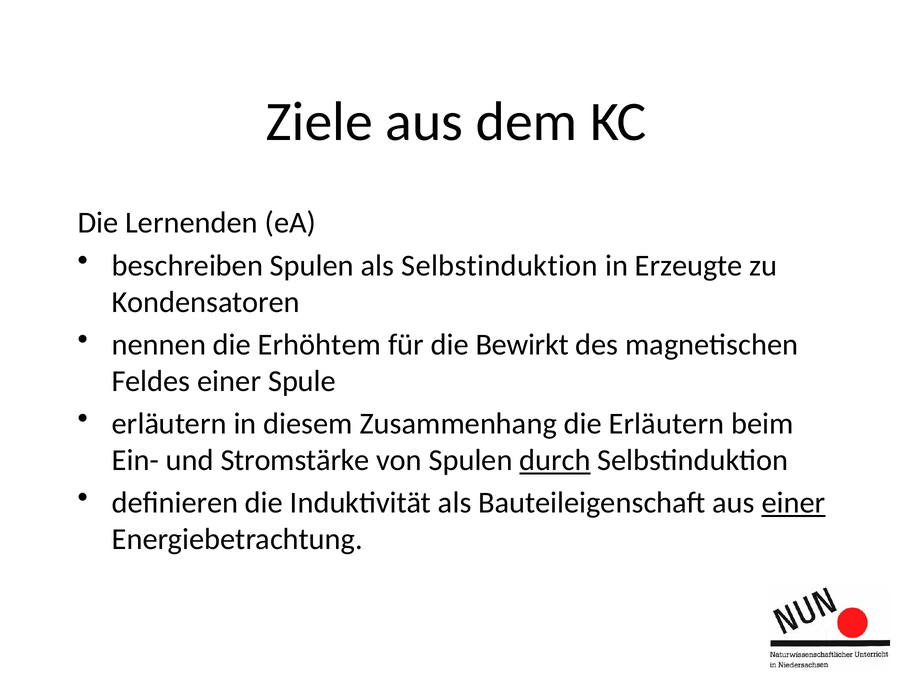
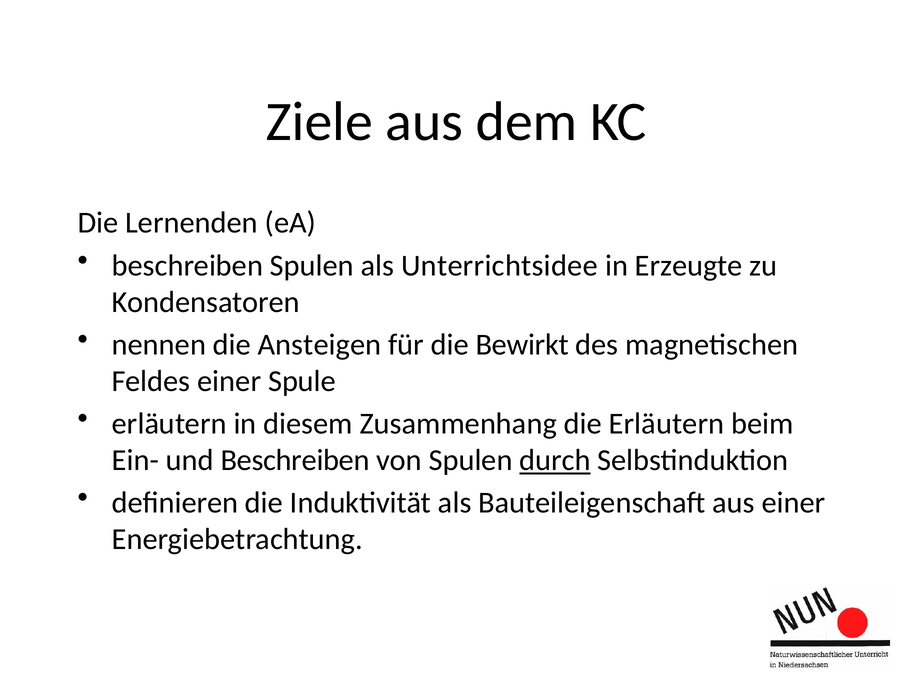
als Selbstinduktion: Selbstinduktion -> Unterrichtsidee (500, 265)
Erhöhtem: Erhöhtem -> Ansteigen (319, 344)
und Stromstärke: Stromstärke -> Beschreiben (295, 460)
einer underline: present -> none (794, 503)
